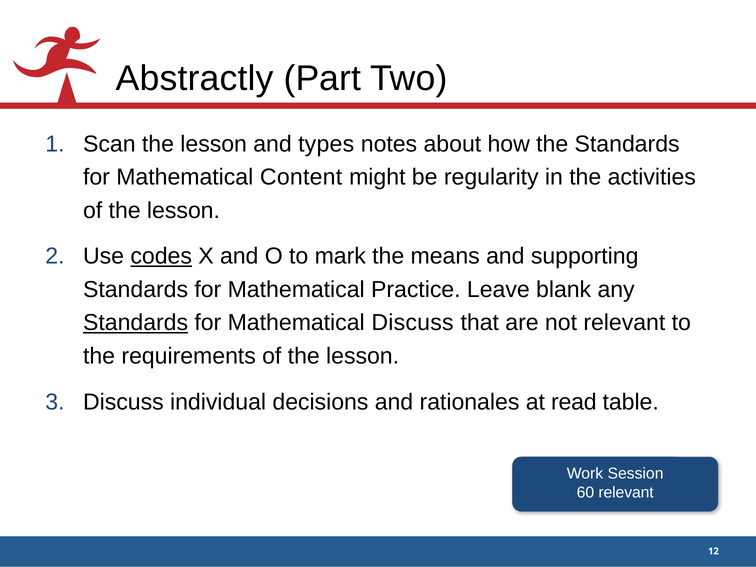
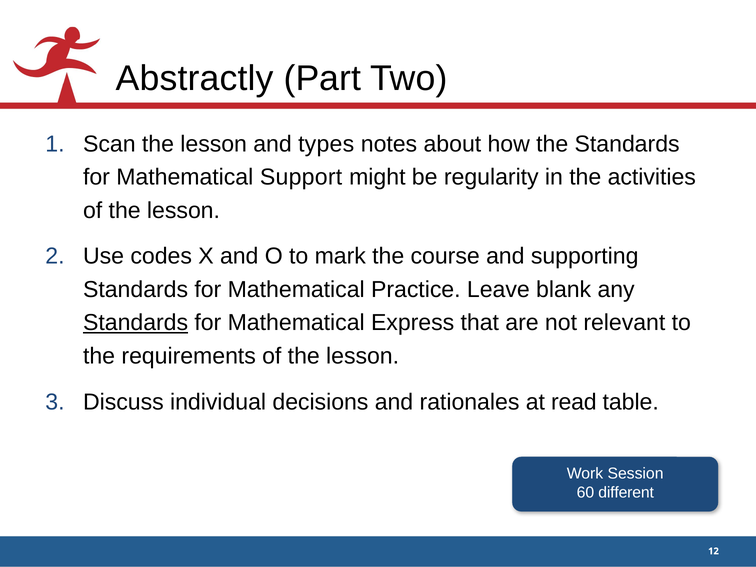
Content: Content -> Support (301, 177)
codes underline: present -> none (161, 256)
means: means -> course (445, 256)
Mathematical Discuss: Discuss -> Express (413, 323)
60 relevant: relevant -> different (626, 493)
